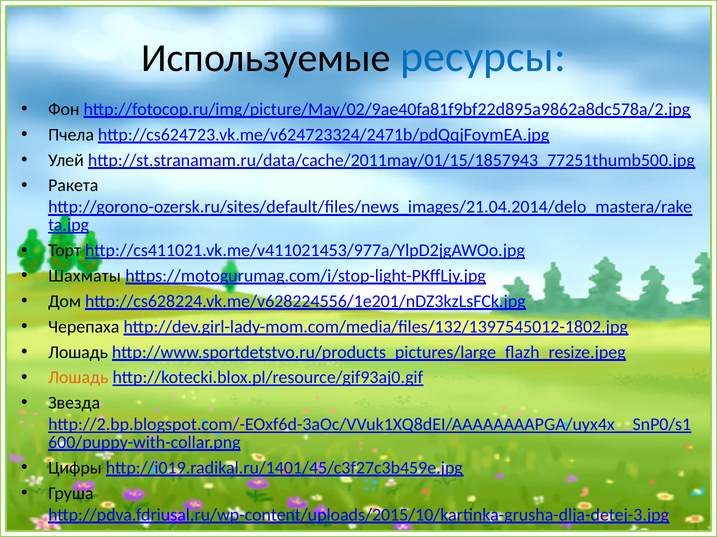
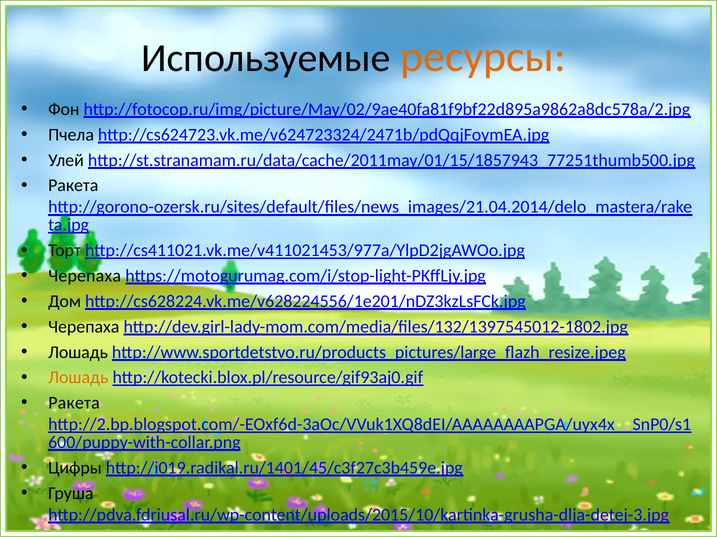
ресурсы colour: blue -> orange (483, 57)
Шахматы: Шахматы -> Черепаха (85, 276)
Звезда: Звезда -> Ракета (74, 404)
